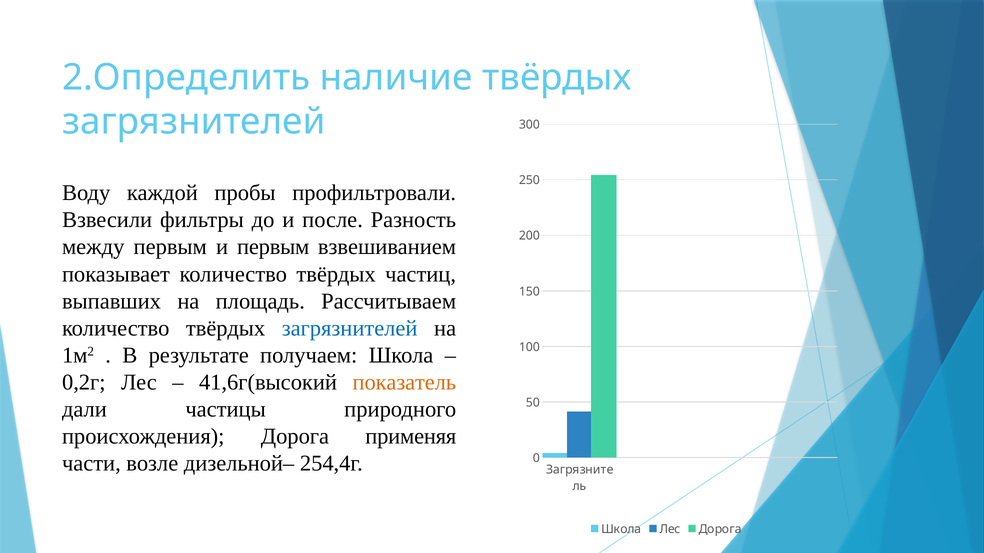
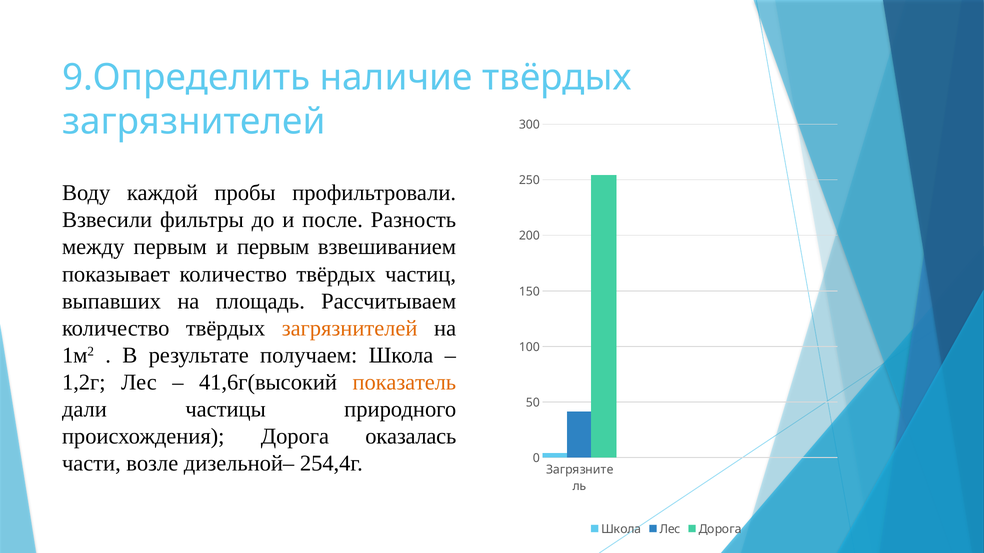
2.Определить: 2.Определить -> 9.Определить (186, 78)
загрязнителей colour: blue -> orange (350, 328)
0,2г: 0,2г -> 1,2г (84, 383)
применяя: применяя -> оказалась (411, 437)
